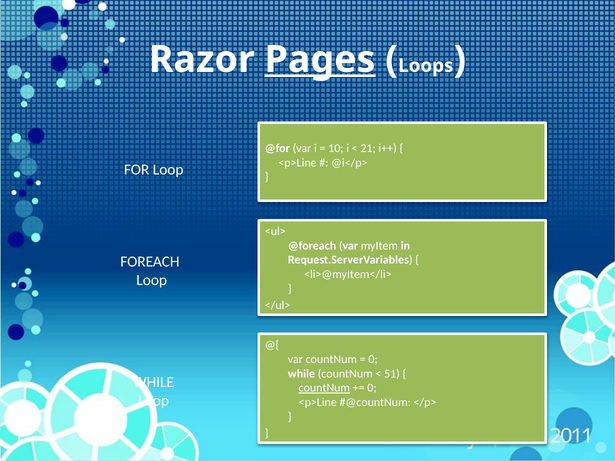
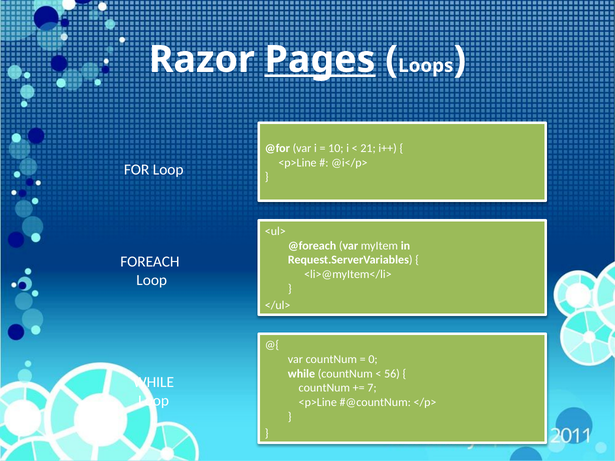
51: 51 -> 56 (392, 374)
countNum underline: present -> none (324, 388)
0: 0 -> 7 (372, 388)
